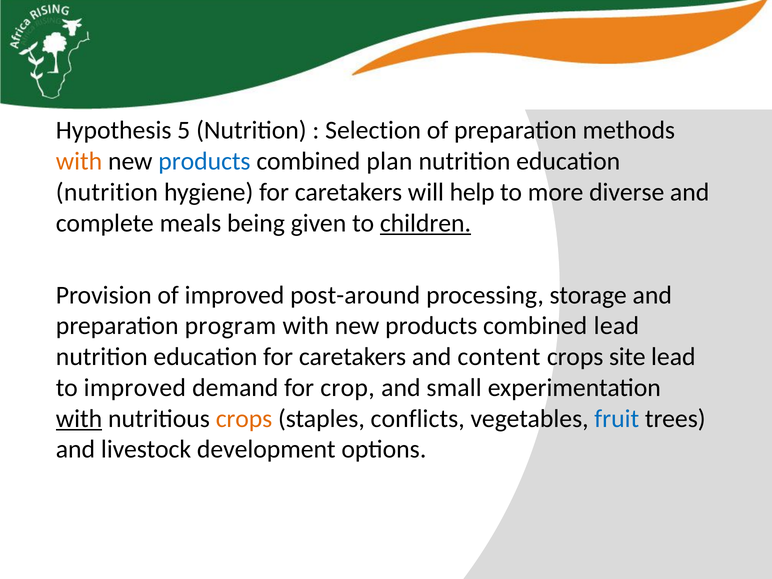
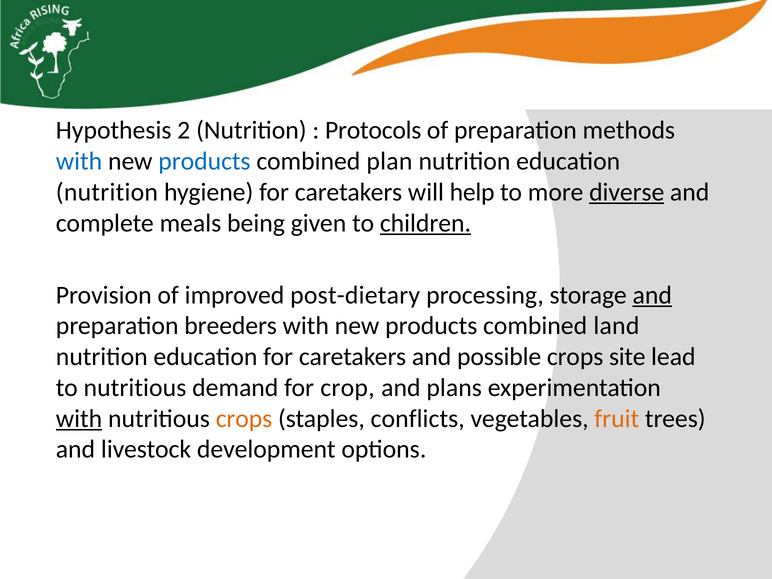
5: 5 -> 2 (184, 130)
Selection: Selection -> Protocols (373, 130)
with colour: orange -> blue (79, 161)
diverse underline: none -> present (627, 192)
post-around: post-around -> post-dietary (355, 295)
and underline: none -> present (652, 295)
program: program -> breeders (231, 326)
combined lead: lead -> land (616, 326)
content: content -> possible (499, 357)
to improved: improved -> nutritious (135, 388)
small: small -> plans (454, 388)
fruit colour: blue -> orange (617, 419)
